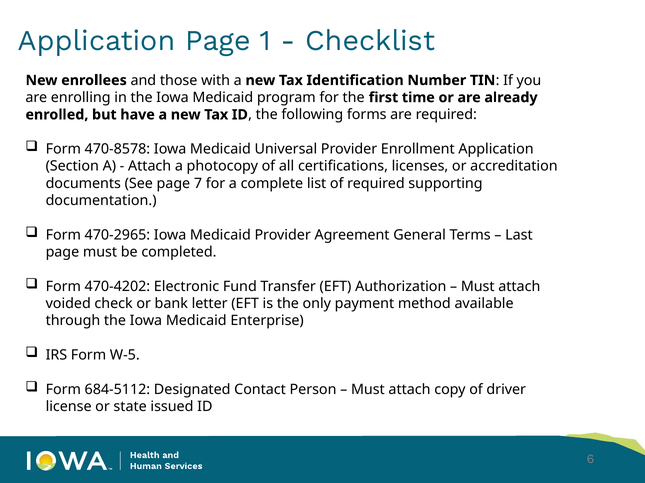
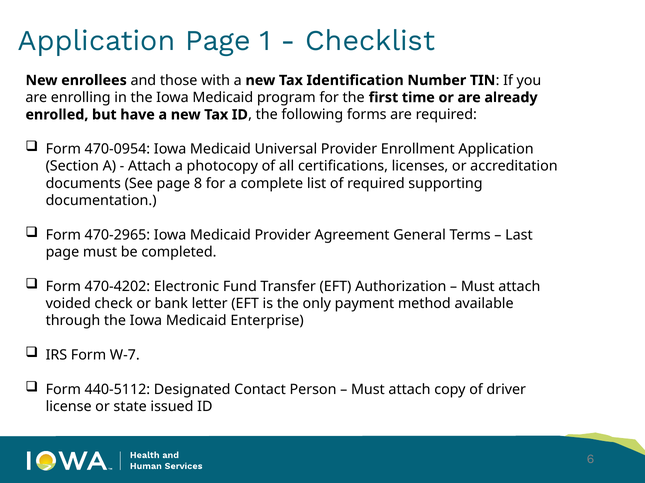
470-8578: 470-8578 -> 470-0954 (117, 149)
7: 7 -> 8 (198, 184)
W-5: W-5 -> W-7 (125, 356)
684-5112: 684-5112 -> 440-5112 (117, 390)
